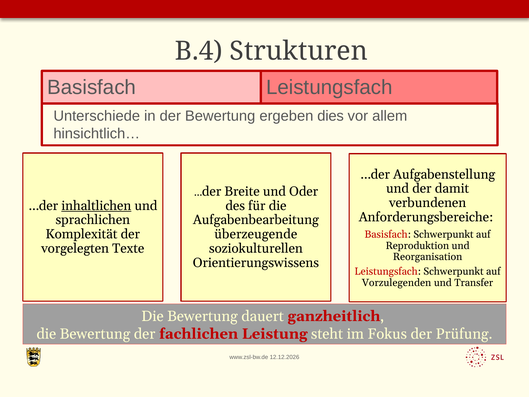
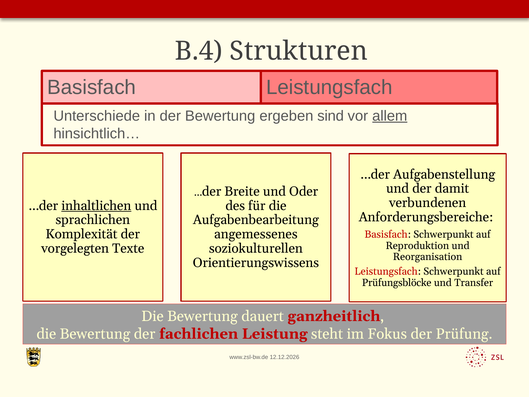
dies: dies -> sind (331, 116)
allem underline: none -> present (390, 116)
überzeugende: überzeugende -> angemessenes (256, 234)
Vorzulegenden: Vorzulegenden -> Prüfungsblöcke (397, 282)
